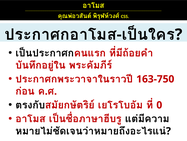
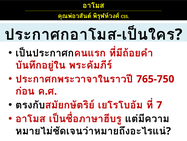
163-750: 163-750 -> 765-750 (155, 79)
0: 0 -> 7 (159, 105)
